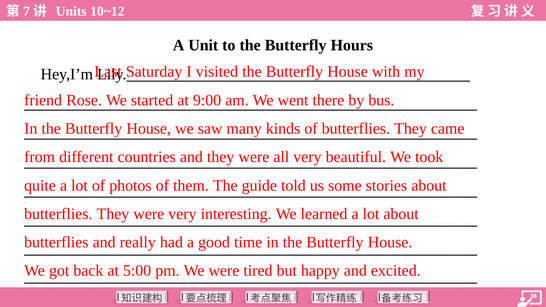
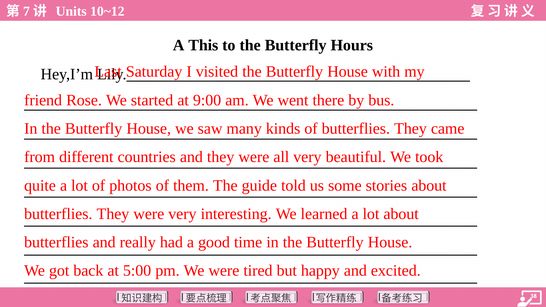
Unit: Unit -> This (203, 45)
